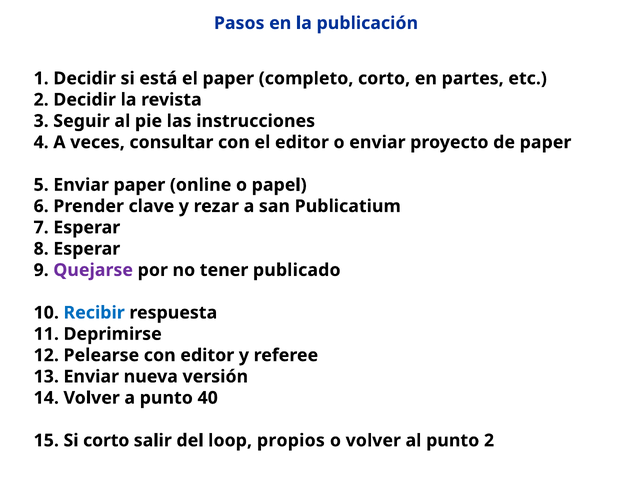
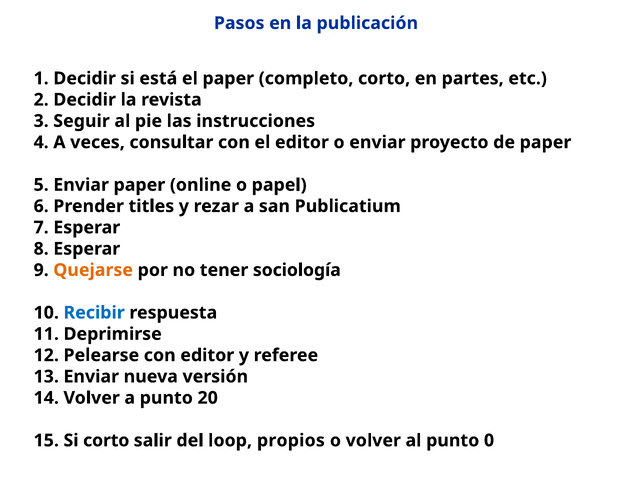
clave: clave -> titles (151, 206)
Quejarse colour: purple -> orange (93, 270)
publicado: publicado -> sociología (297, 270)
40: 40 -> 20 (208, 398)
punto 2: 2 -> 0 (489, 441)
